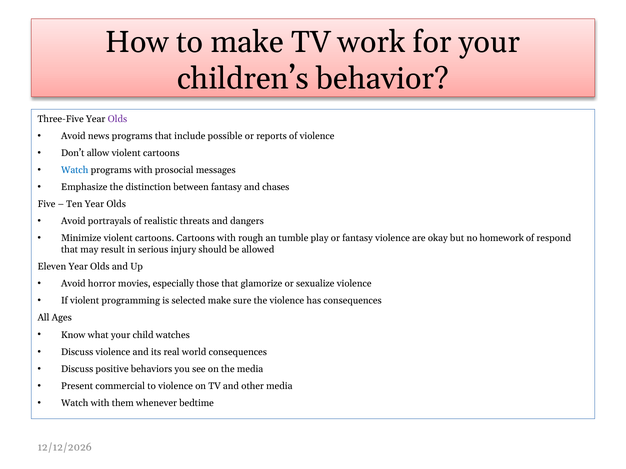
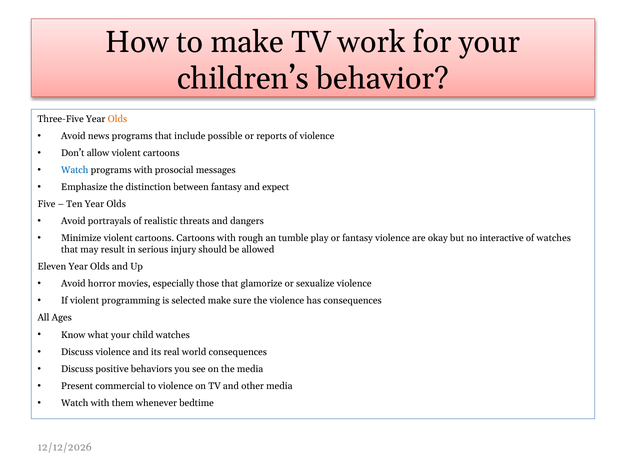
Olds colour: purple -> orange (117, 119)
chases: chases -> expect (276, 187)
homework: homework -> interactive (502, 238)
of respond: respond -> watches (554, 238)
